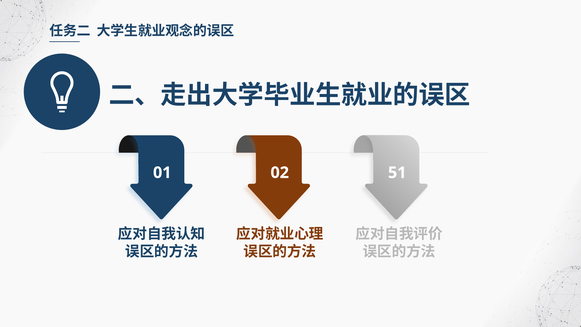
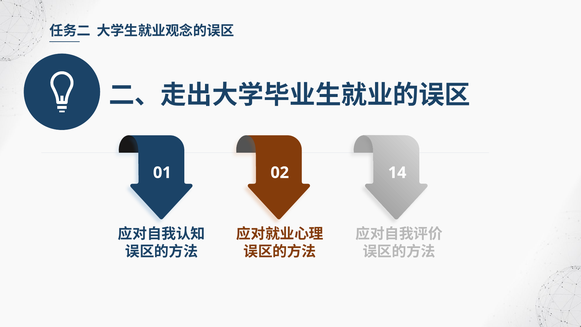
51: 51 -> 14 (397, 173)
